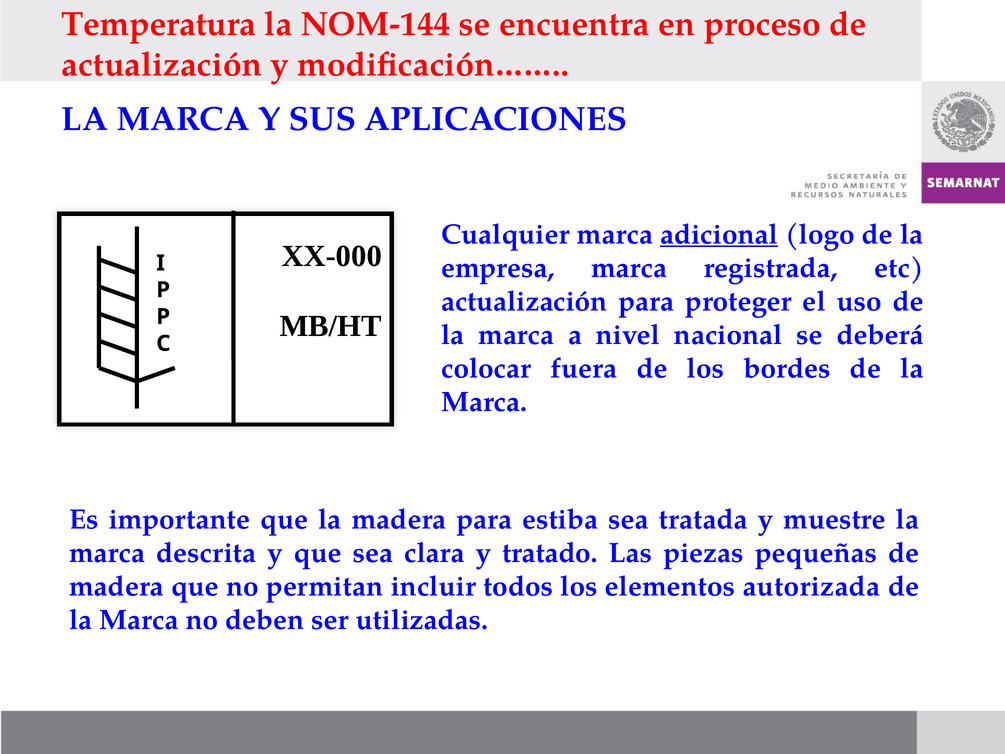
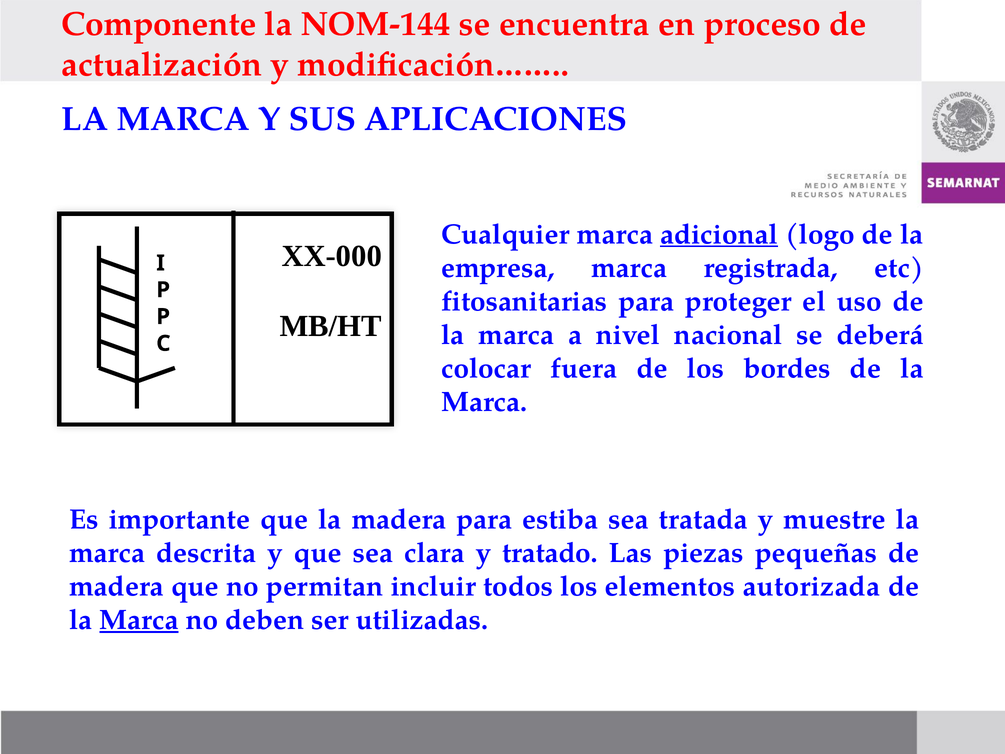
Temperatura: Temperatura -> Componente (159, 24)
actualización: actualización -> fitosanitarias (524, 301)
Marca underline: none -> present (139, 620)
